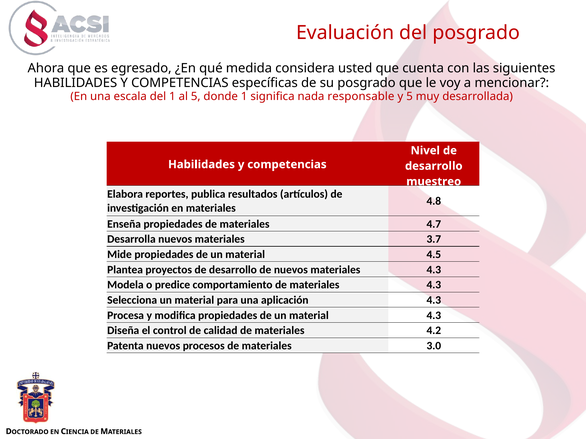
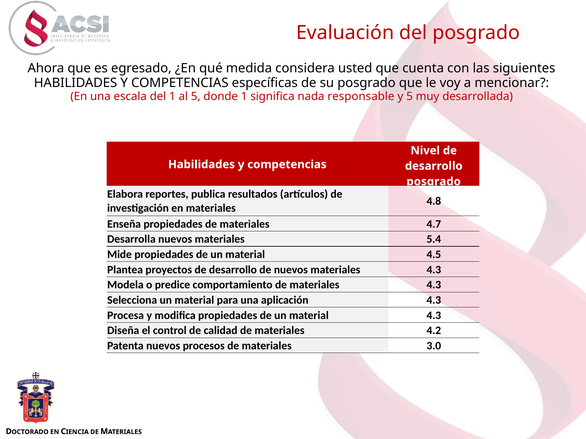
muestreo: muestreo -> posgrado (434, 182)
3.7: 3.7 -> 5.4 (434, 239)
